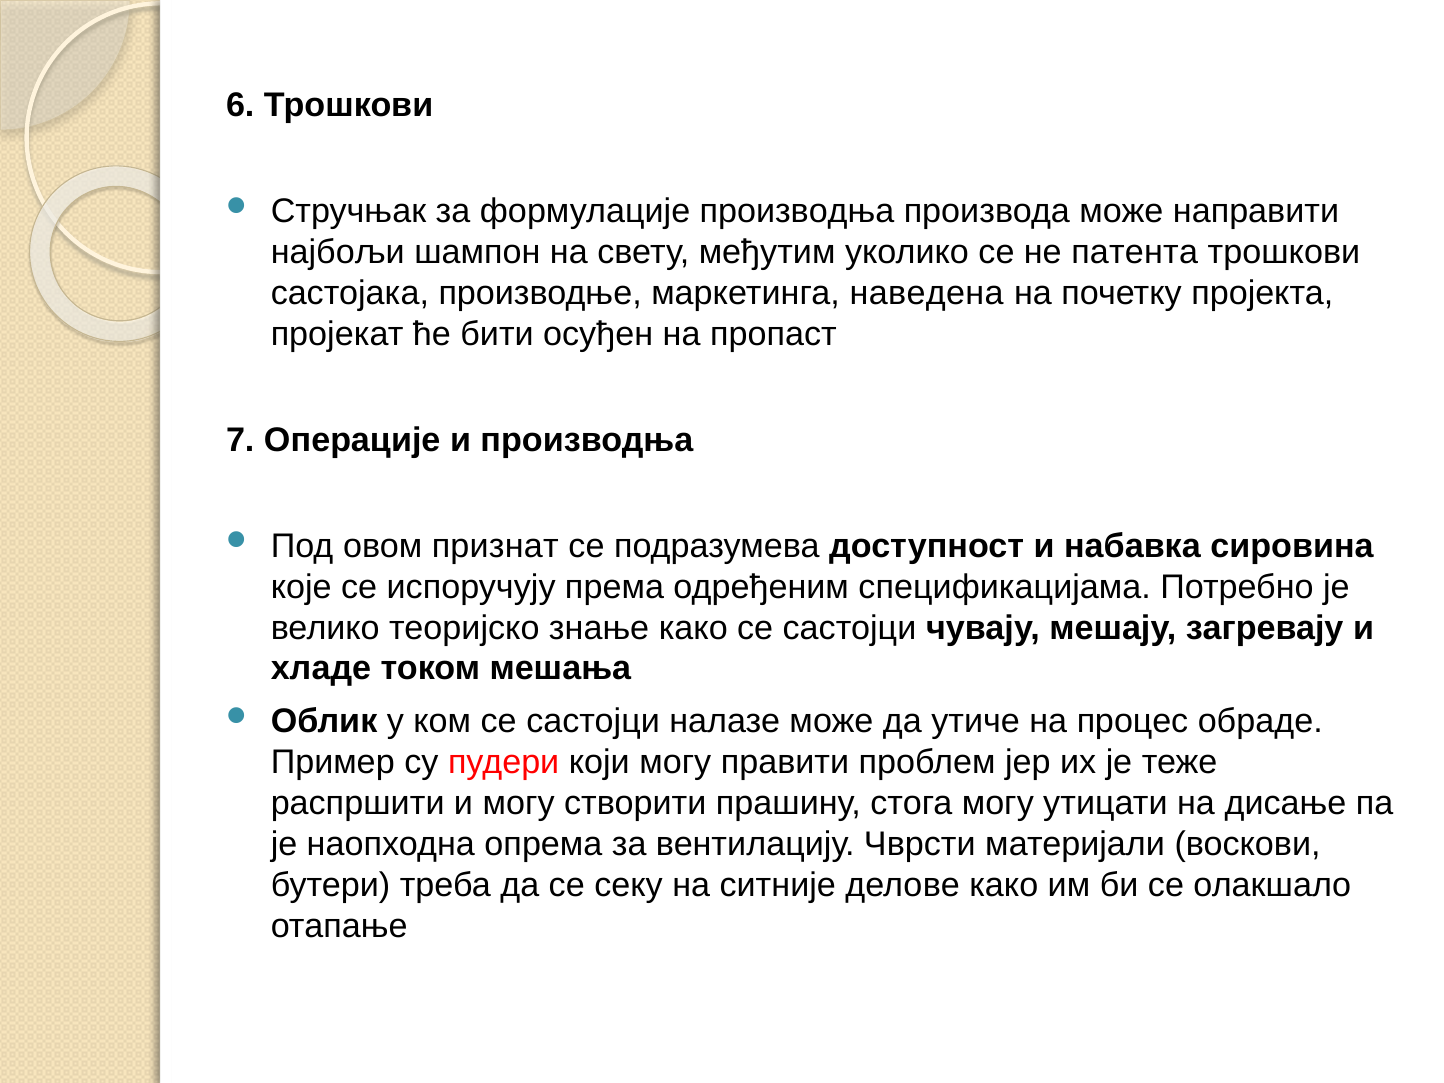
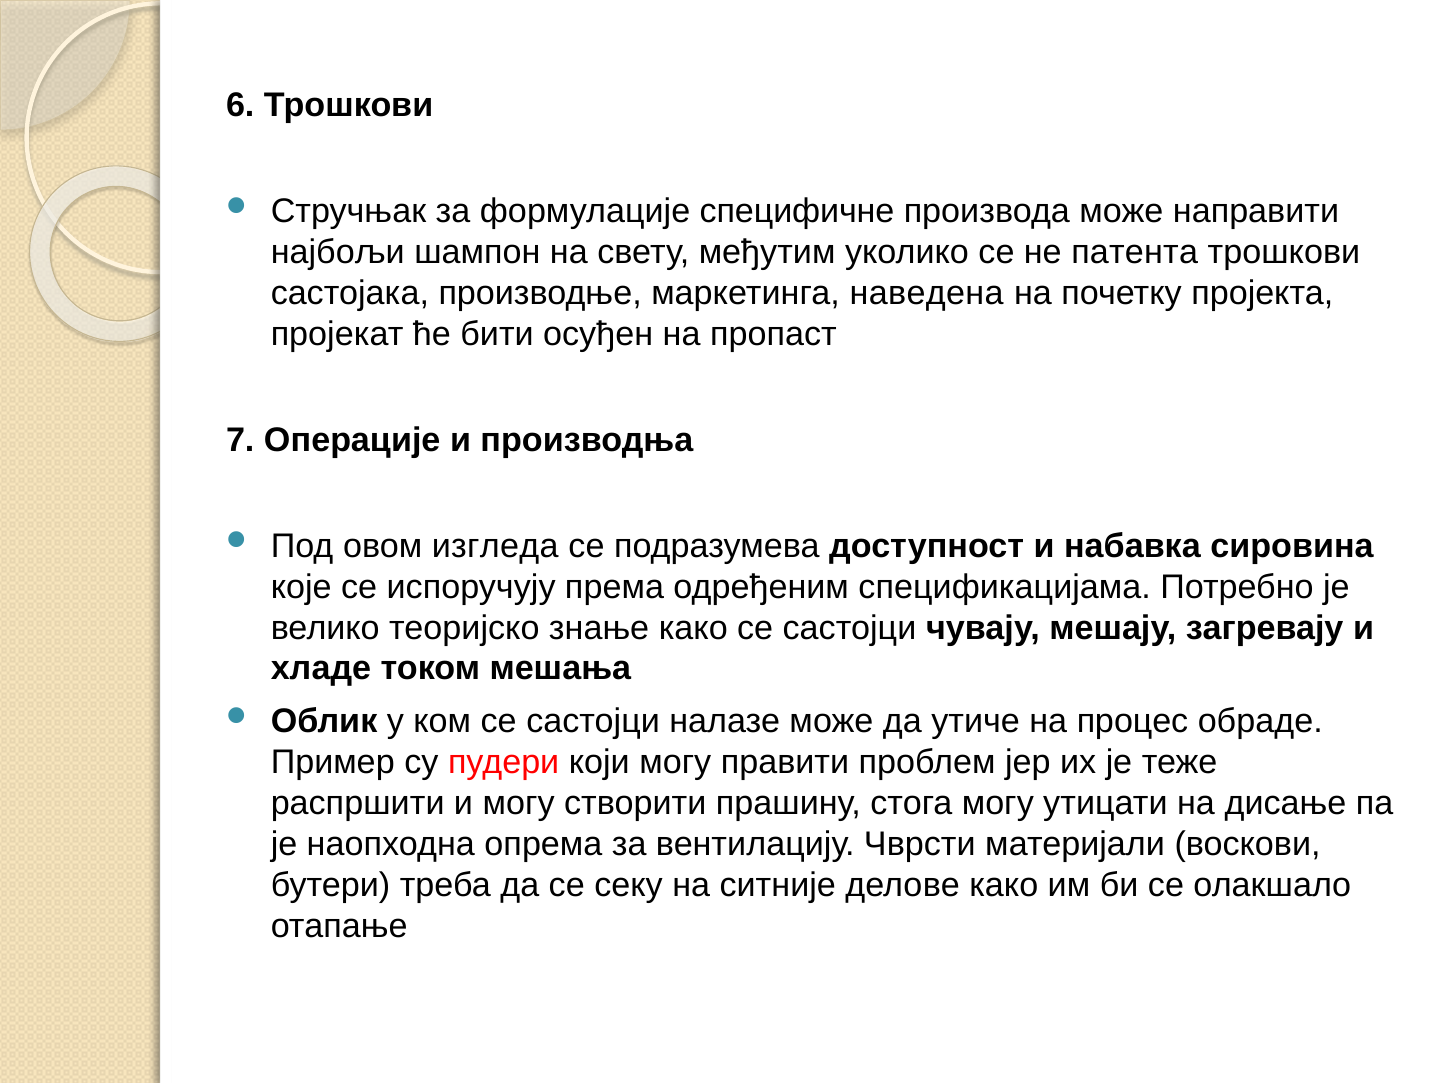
формулације производња: производња -> специфичне (797, 211)
признат: признат -> изгледа (495, 546)
